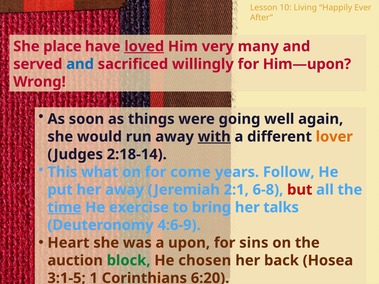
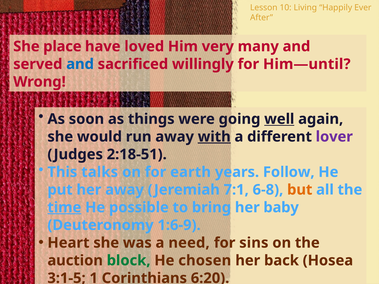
loved underline: present -> none (144, 46)
Him—upon: Him—upon -> Him—until (307, 64)
well underline: none -> present (279, 119)
lover colour: orange -> purple (334, 137)
2:18-14: 2:18-14 -> 2:18-51 (137, 155)
what: what -> talks (100, 172)
come: come -> earth (191, 172)
2:1: 2:1 -> 7:1 (236, 190)
but colour: red -> orange (300, 190)
exercise: exercise -> possible (139, 208)
talks: talks -> baby (281, 208)
4:6-9: 4:6-9 -> 1:6-9 (179, 225)
upon: upon -> need (189, 243)
